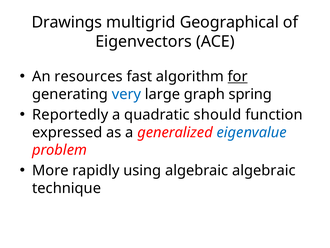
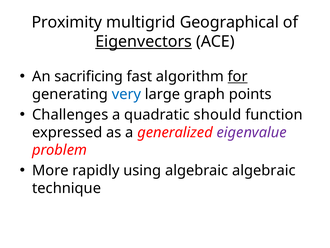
Drawings: Drawings -> Proximity (67, 22)
Eigenvectors underline: none -> present (144, 42)
resources: resources -> sacrificing (89, 76)
spring: spring -> points (250, 94)
Reportedly: Reportedly -> Challenges (70, 115)
eigenvalue colour: blue -> purple (252, 132)
